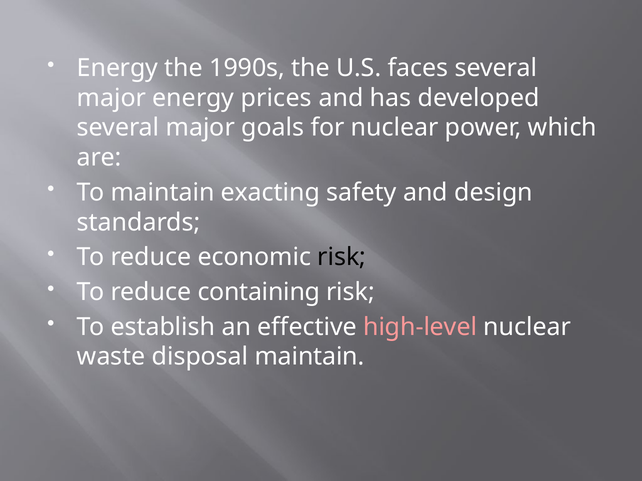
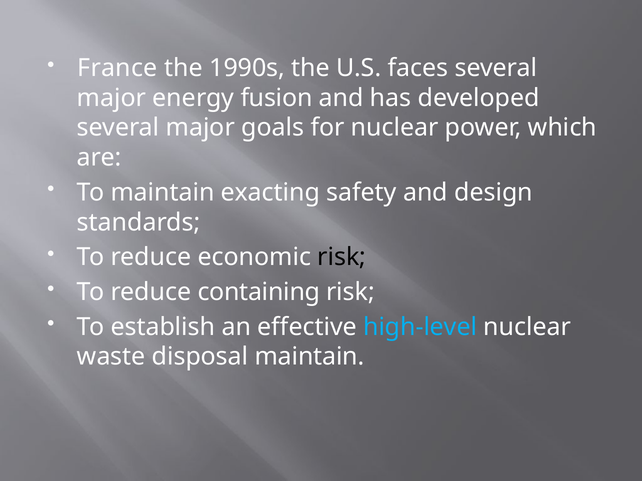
Energy: Energy -> France (117, 68)
prices: prices -> fusion (276, 98)
high-level colour: pink -> light blue (420, 327)
